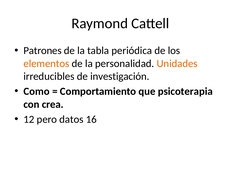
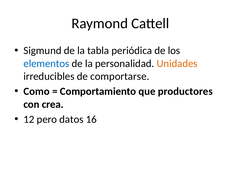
Patrones: Patrones -> Sigmund (42, 51)
elementos colour: orange -> blue (46, 63)
investigación: investigación -> comportarse (120, 76)
psicoterapia: psicoterapia -> productores (185, 91)
